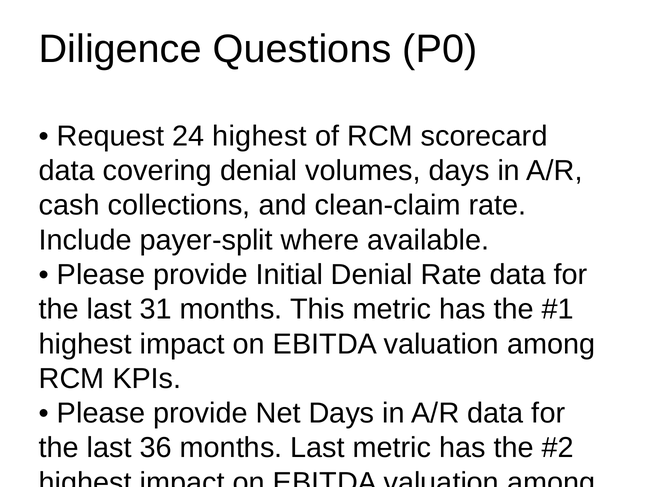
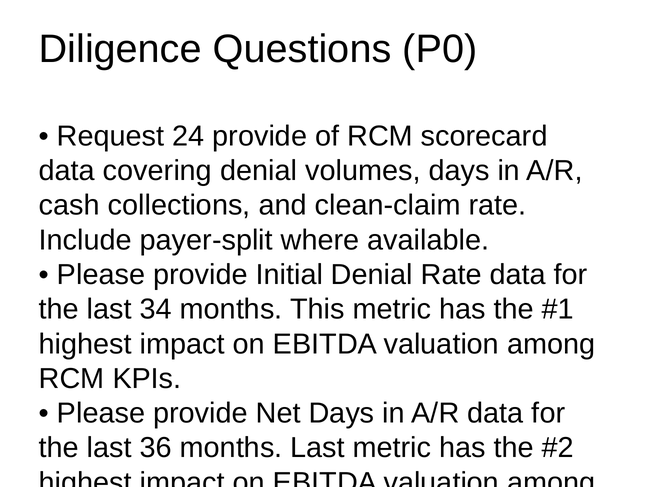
24 highest: highest -> provide (260, 136)
31: 31 -> 34 (156, 309)
